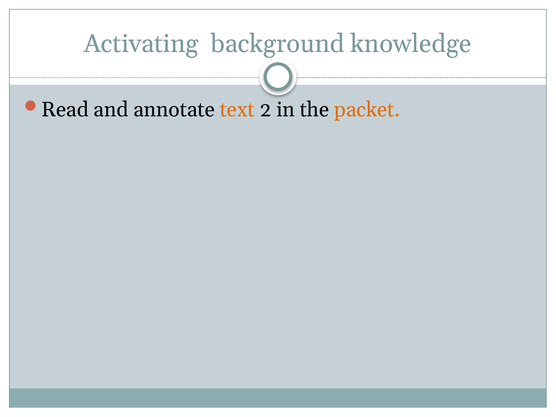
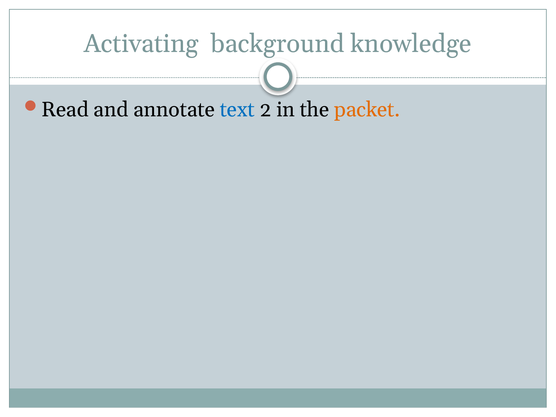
text colour: orange -> blue (237, 110)
